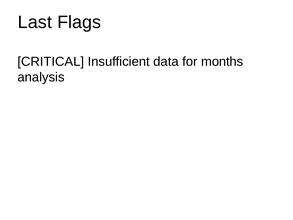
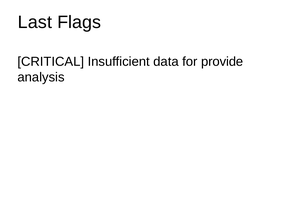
months: months -> provide (222, 61)
